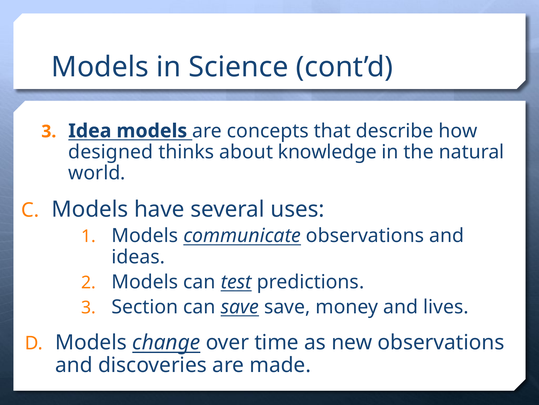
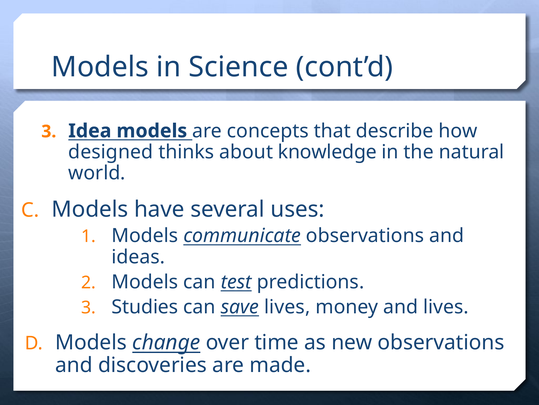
Section: Section -> Studies (145, 307)
save save: save -> lives (287, 307)
